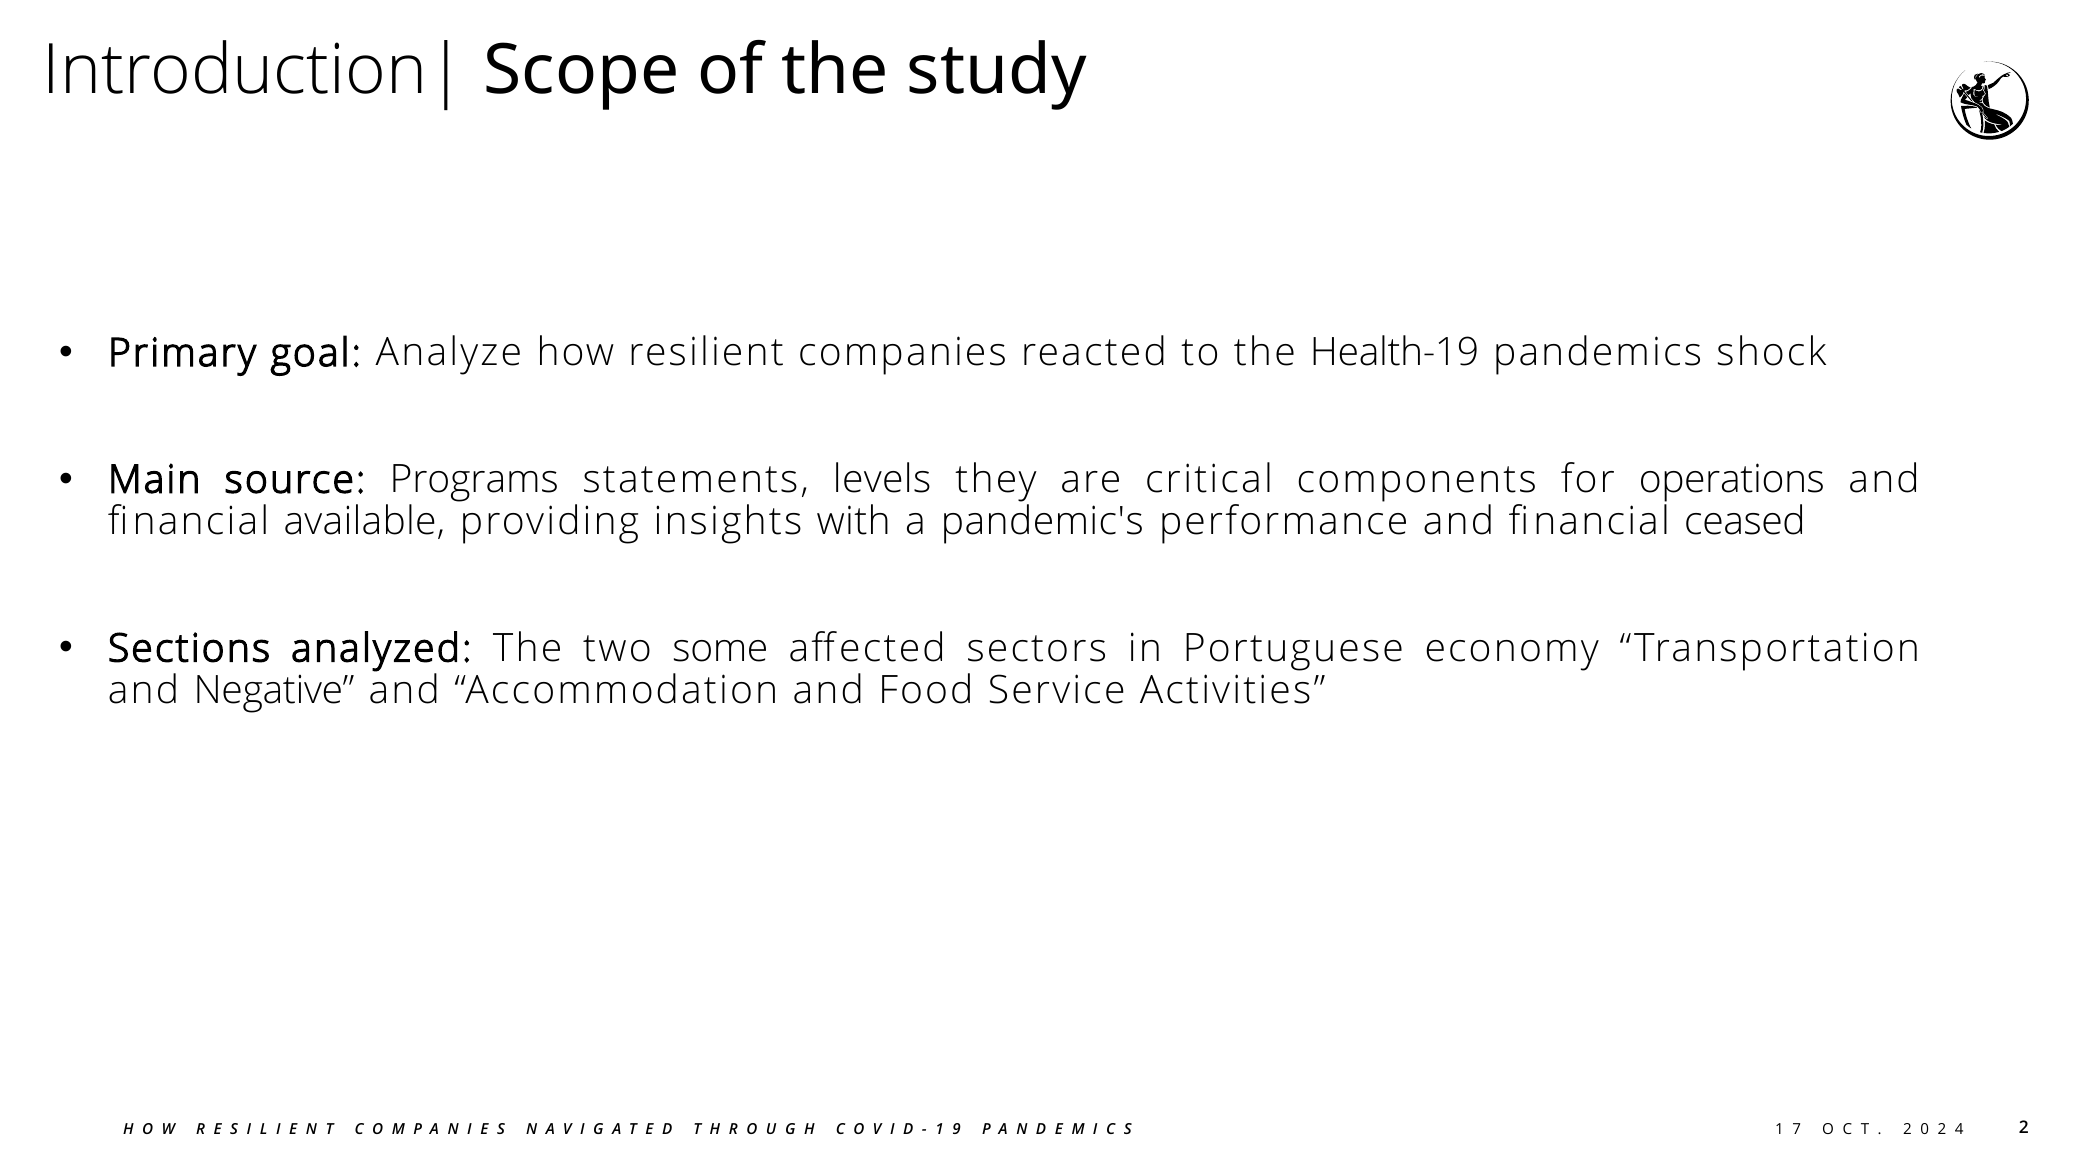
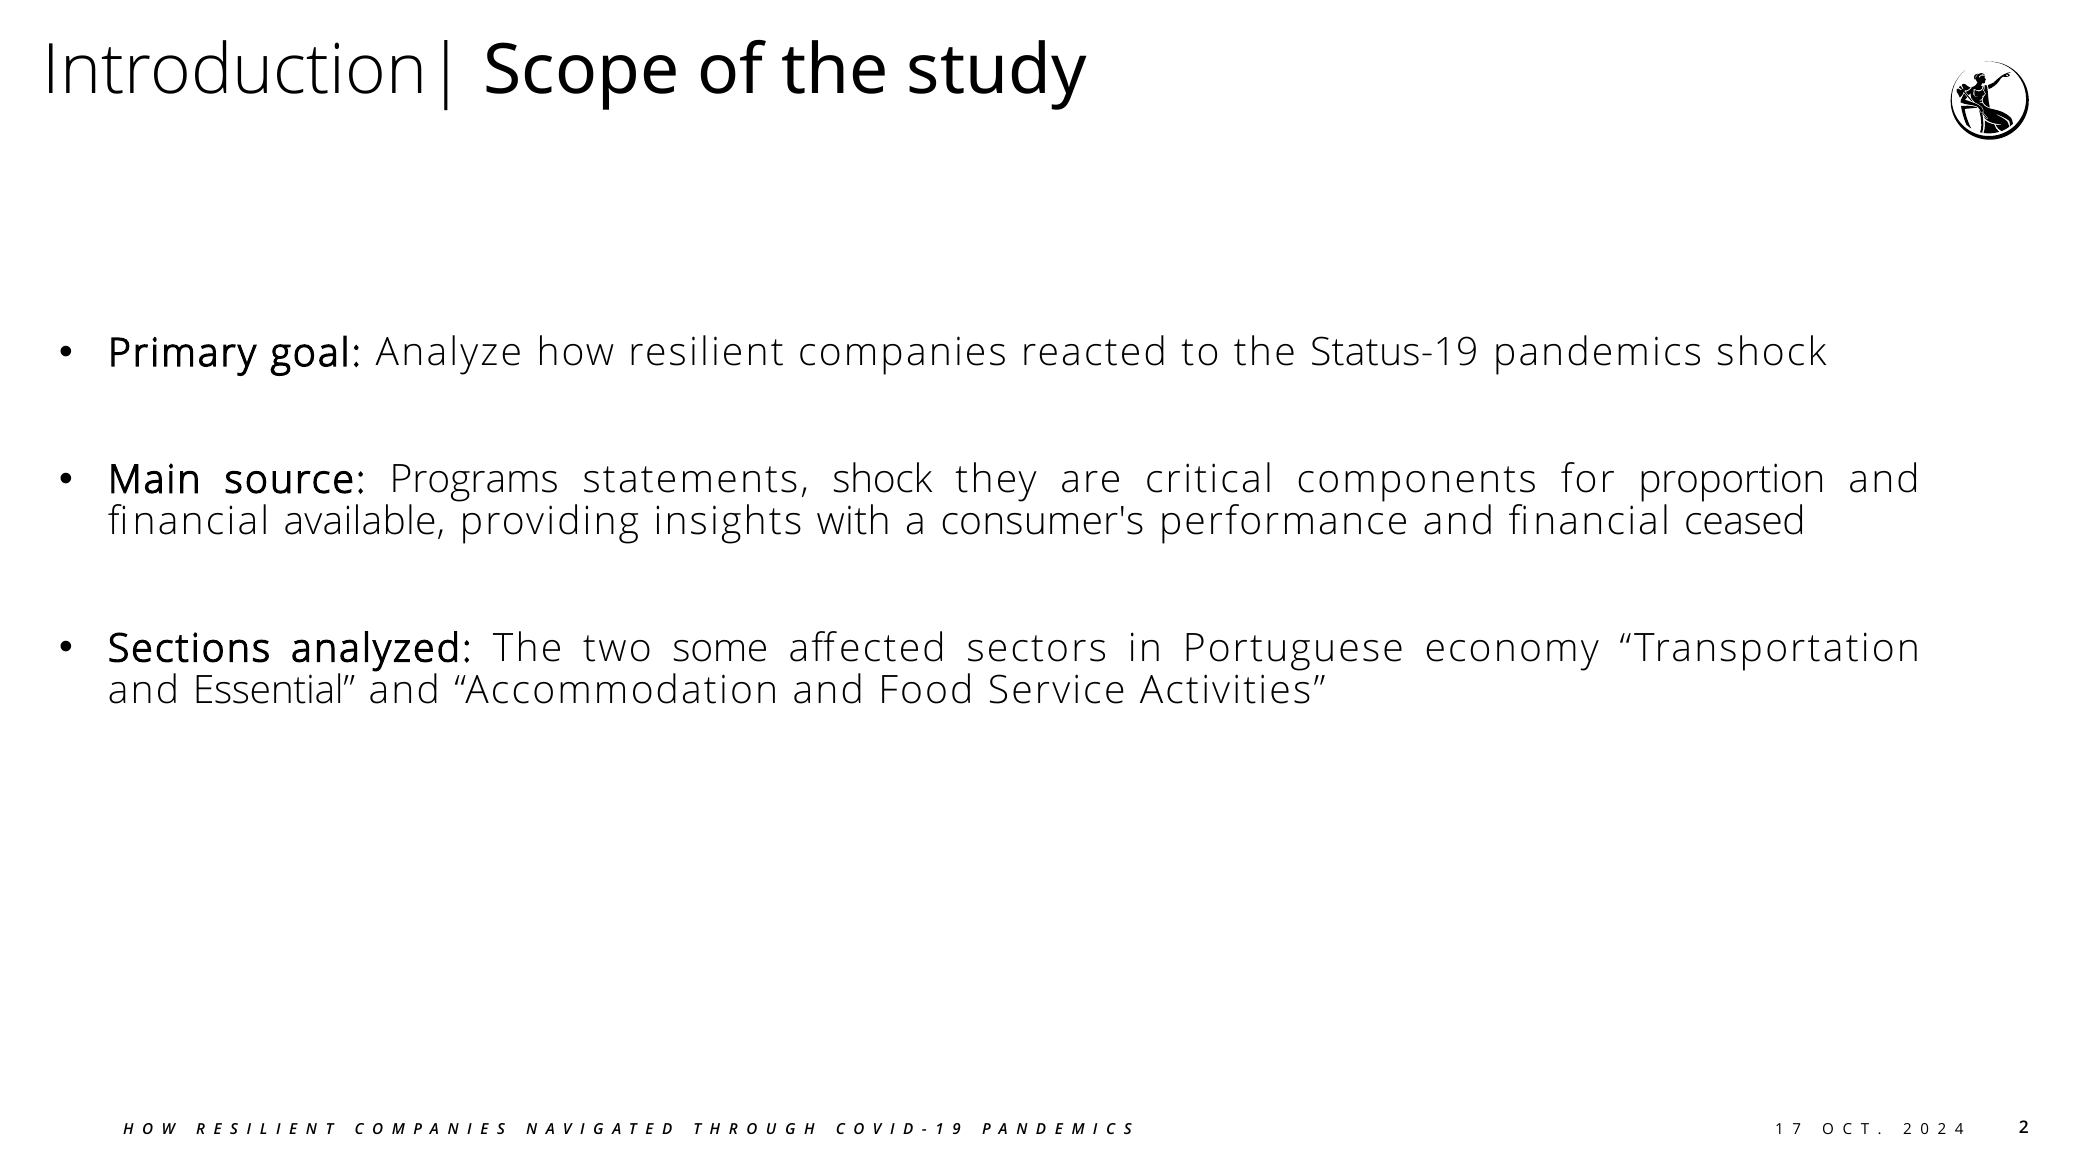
Health-19: Health-19 -> Status-19 (1394, 353)
statements levels: levels -> shock (882, 480)
operations: operations -> proportion (1732, 480)
pandemic's: pandemic's -> consumer's (1042, 522)
Negative: Negative -> Essential (274, 691)
